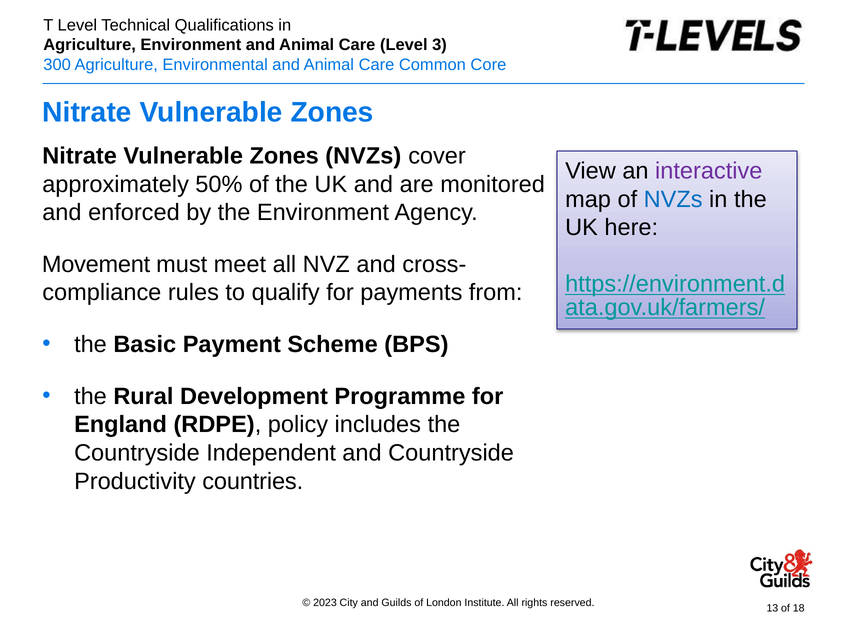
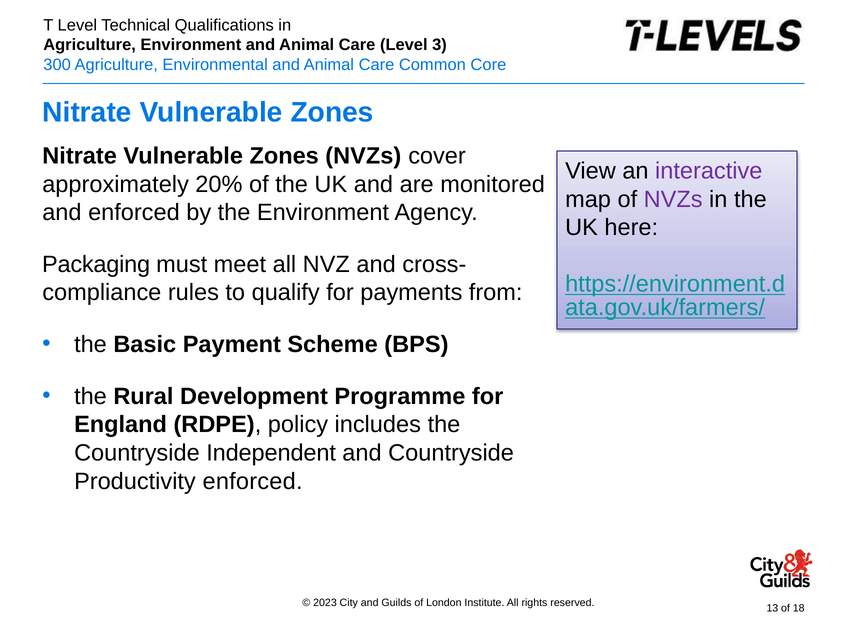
50%: 50% -> 20% (219, 184)
NVZs colour: blue -> purple (673, 199)
Movement: Movement -> Packaging (96, 264)
Productivity countries: countries -> enforced (253, 481)
